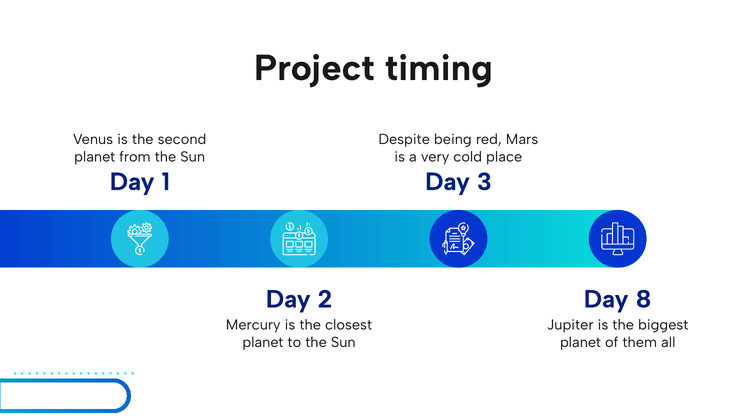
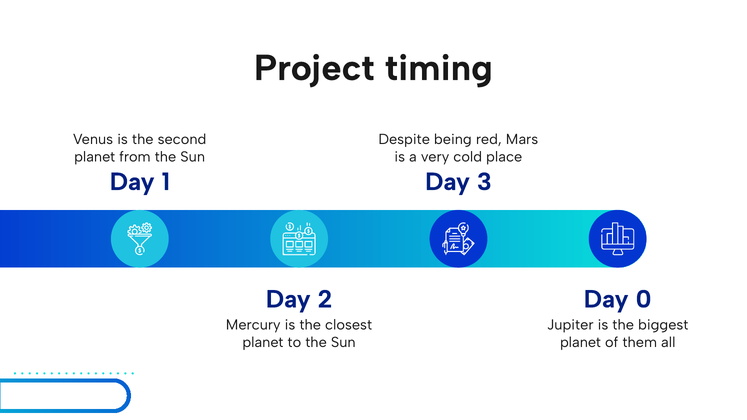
8: 8 -> 0 (644, 299)
